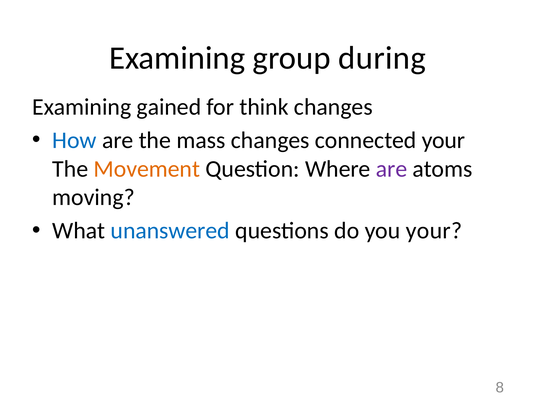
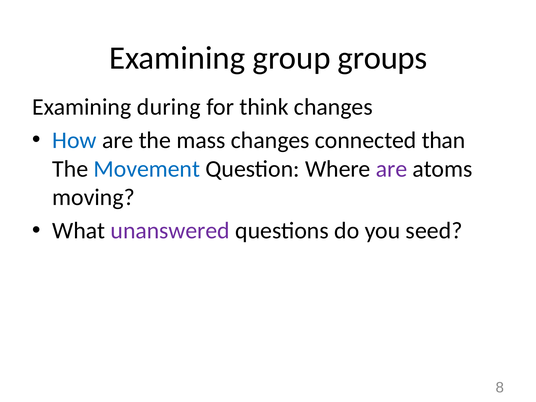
during: during -> groups (382, 58)
gained: gained -> during (169, 107)
connected your: your -> than (444, 140)
Movement colour: orange -> blue (147, 169)
unanswered colour: blue -> purple (170, 231)
you your: your -> seed (434, 231)
